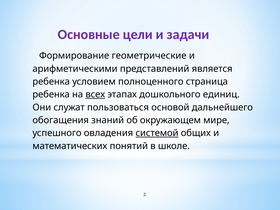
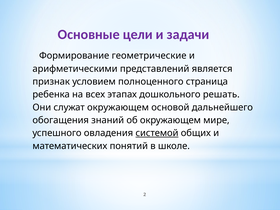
ребенка: ребенка -> признак (51, 82)
всех underline: present -> none (95, 94)
единиц: единиц -> решать (221, 94)
служат пользоваться: пользоваться -> окружающем (118, 107)
